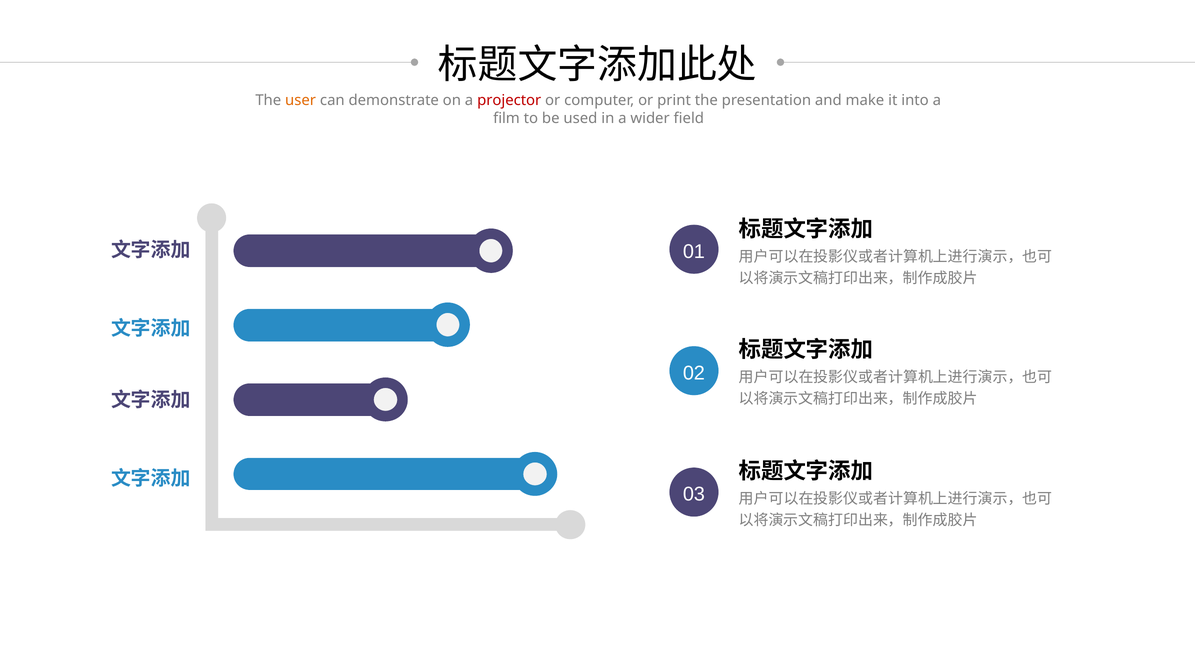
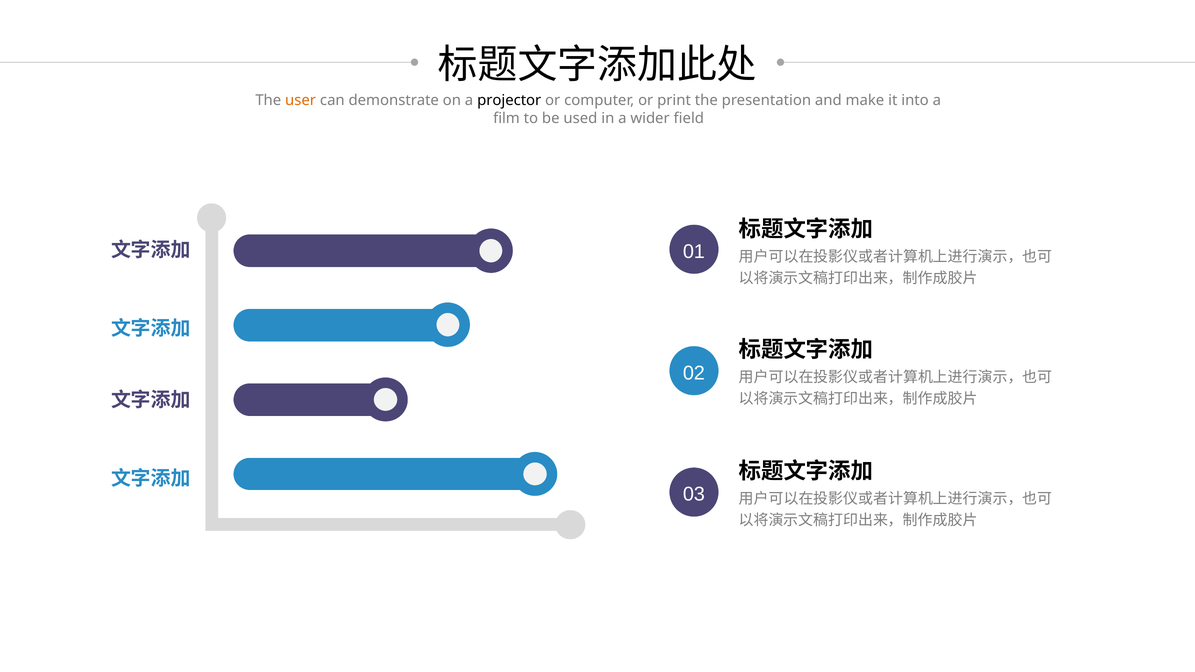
projector colour: red -> black (509, 100)
